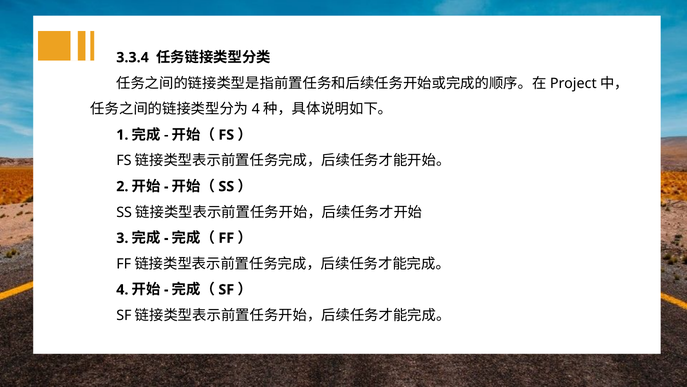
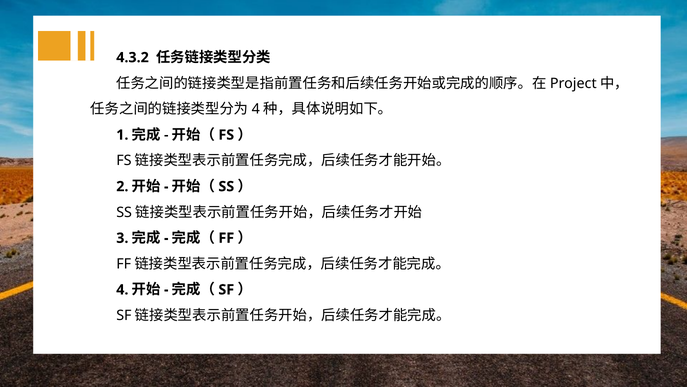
3.3.4: 3.3.4 -> 4.3.2 (133, 57)
